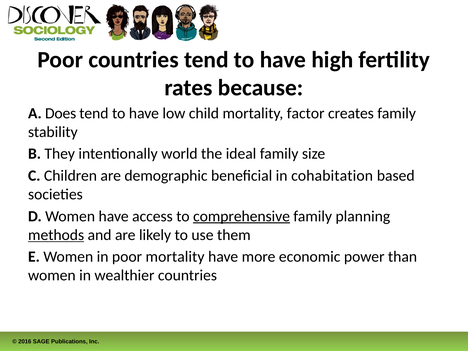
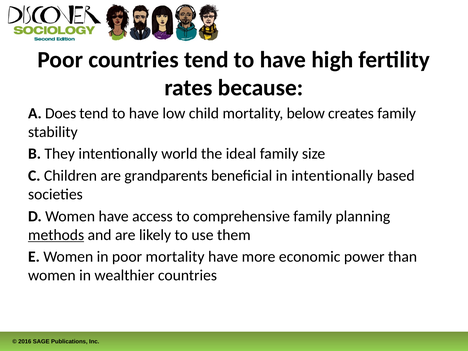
factor: factor -> below (306, 113)
demographic: demographic -> grandparents (166, 176)
in cohabitation: cohabitation -> intentionally (332, 176)
comprehensive underline: present -> none (242, 216)
